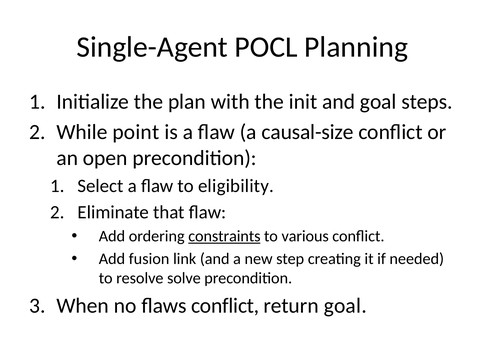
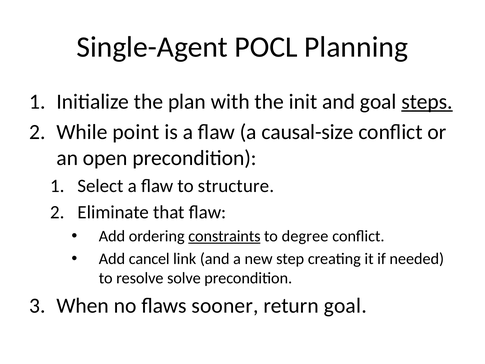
steps underline: none -> present (427, 102)
eligibility: eligibility -> structure (236, 186)
various: various -> degree (305, 236)
fusion: fusion -> cancel (149, 259)
flaws conflict: conflict -> sooner (225, 305)
